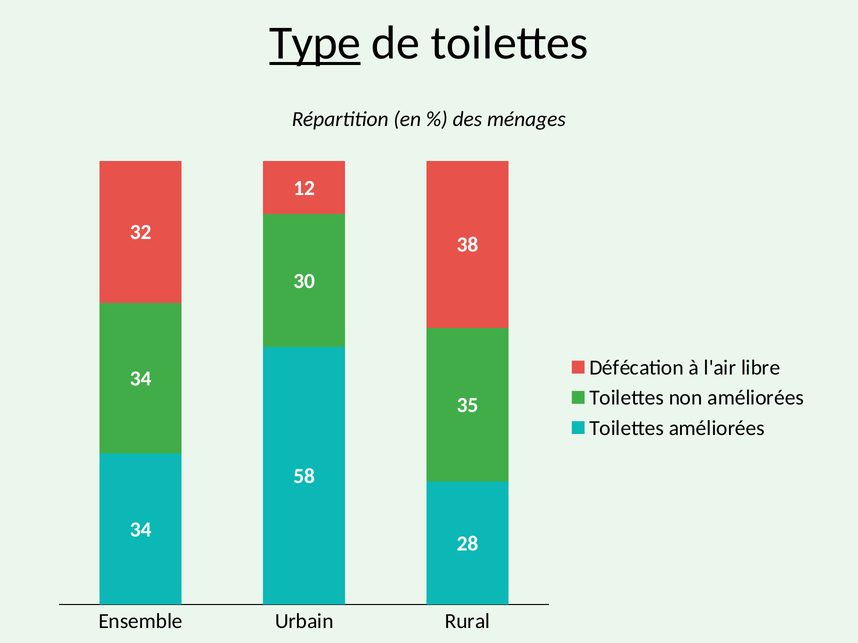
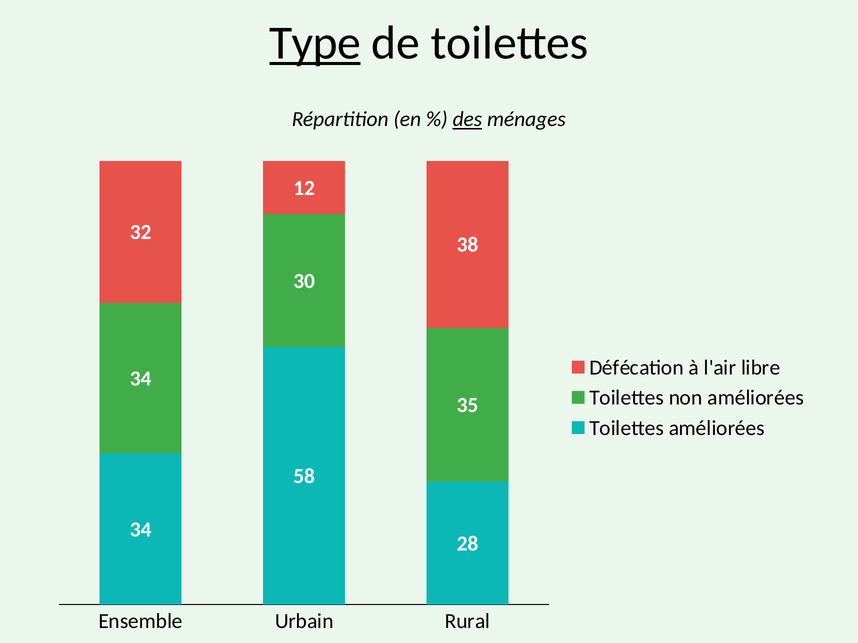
des underline: none -> present (467, 119)
